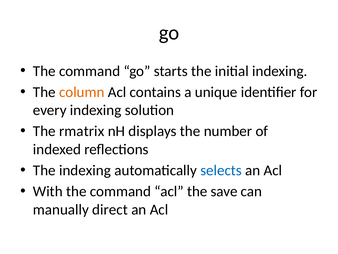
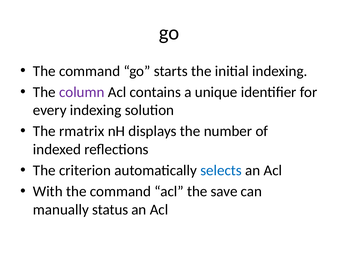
column colour: orange -> purple (82, 92)
The indexing: indexing -> criterion (85, 170)
direct: direct -> status (110, 209)
